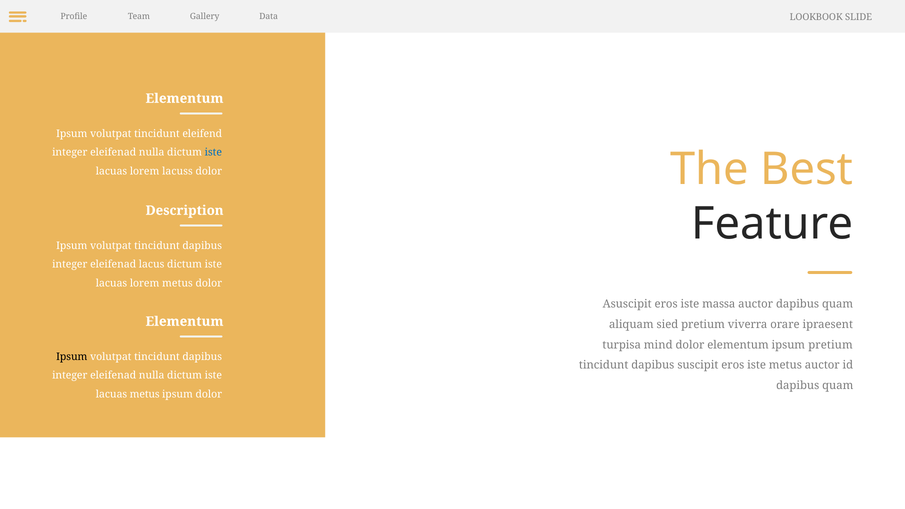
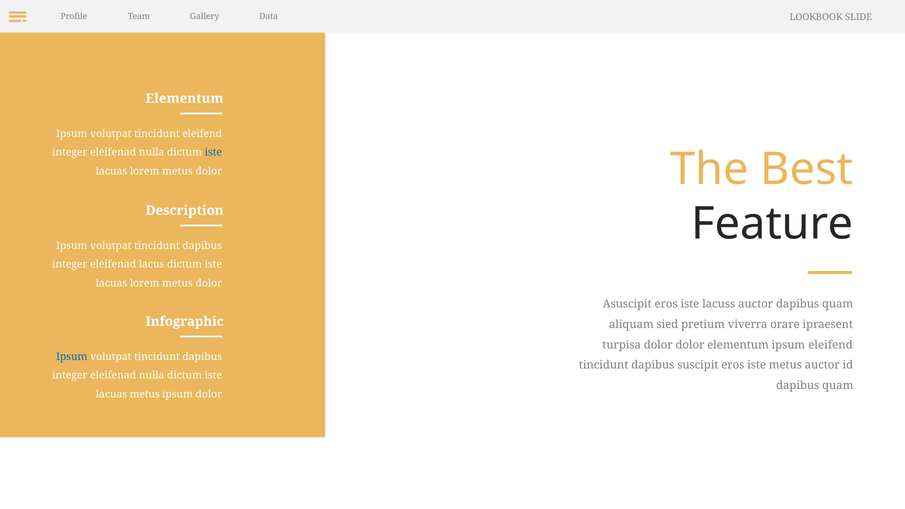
lacuss: lacuss -> metus (177, 171)
massa: massa -> lacuss (719, 304)
Elementum: Elementum -> Infographic (185, 321)
turpisa mind: mind -> dolor (658, 345)
ipsum pretium: pretium -> eleifend (830, 345)
Ipsum colour: black -> blue (72, 357)
